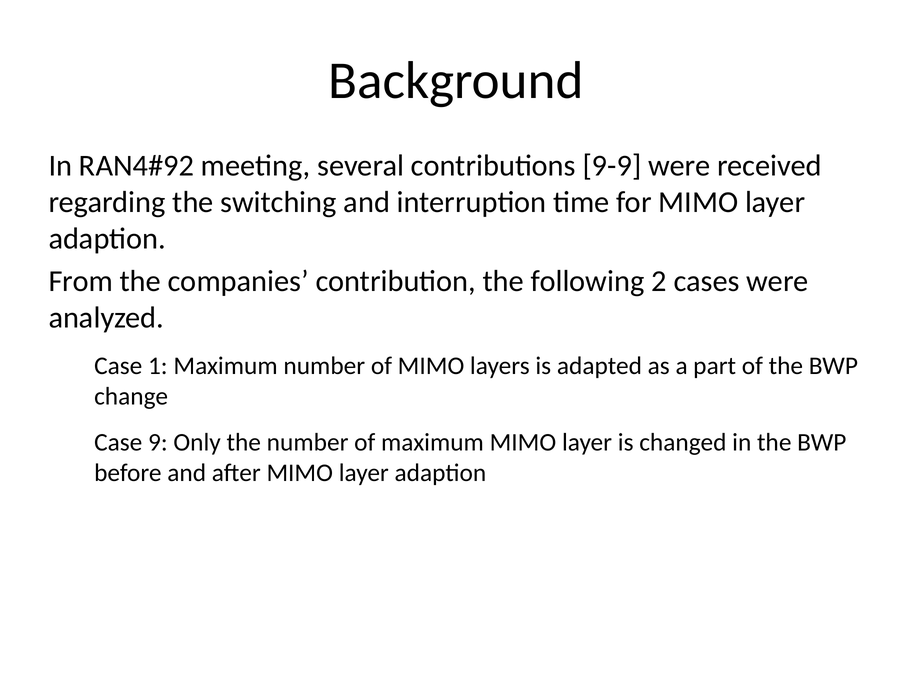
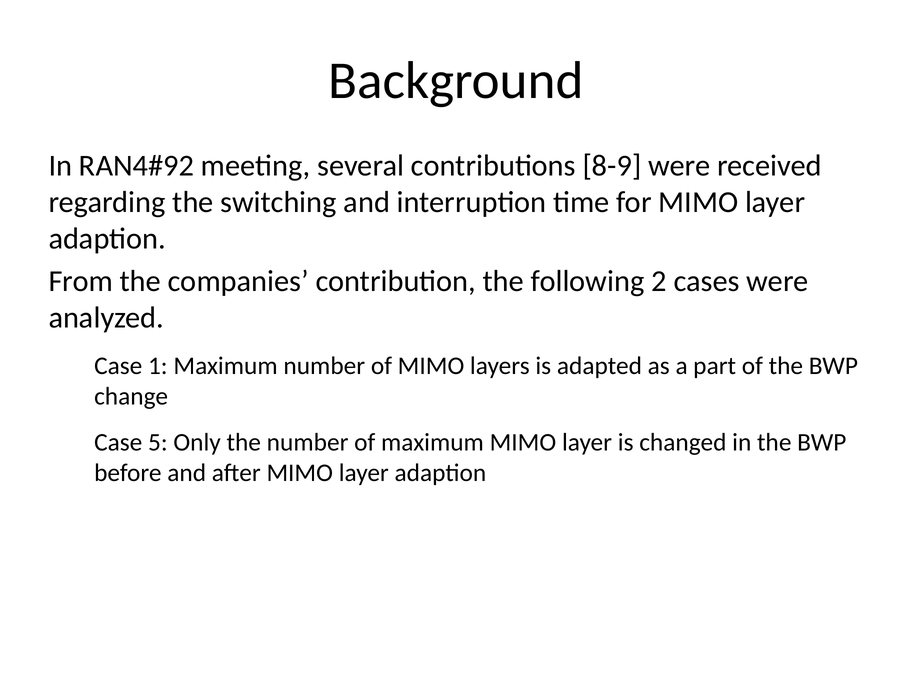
9-9: 9-9 -> 8-9 (612, 166)
9: 9 -> 5 (158, 442)
